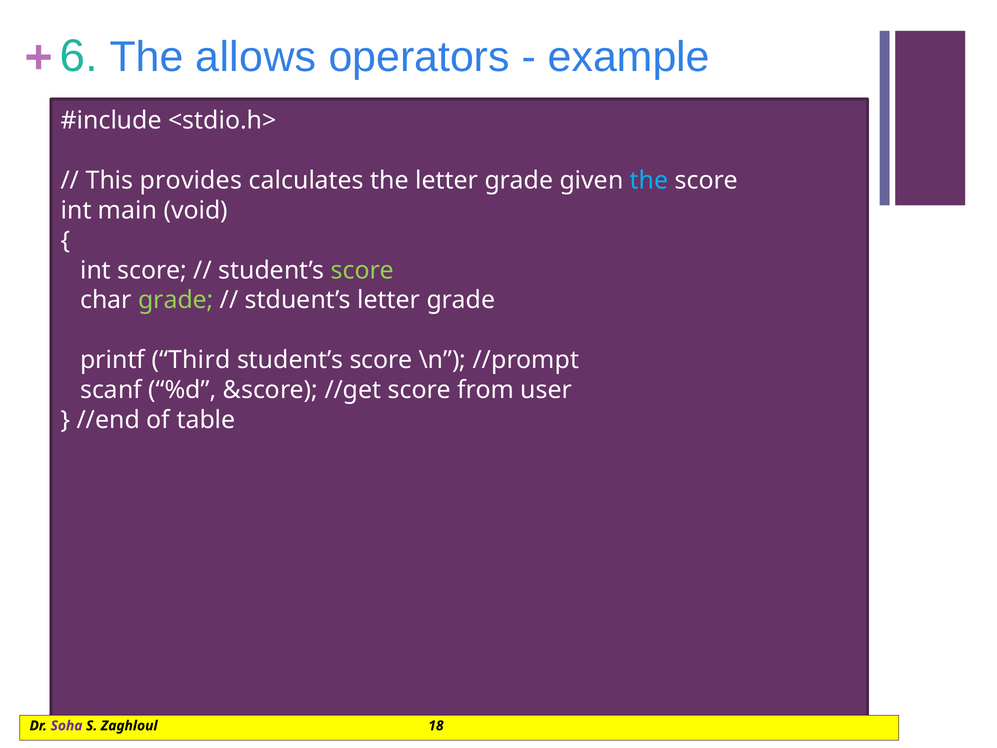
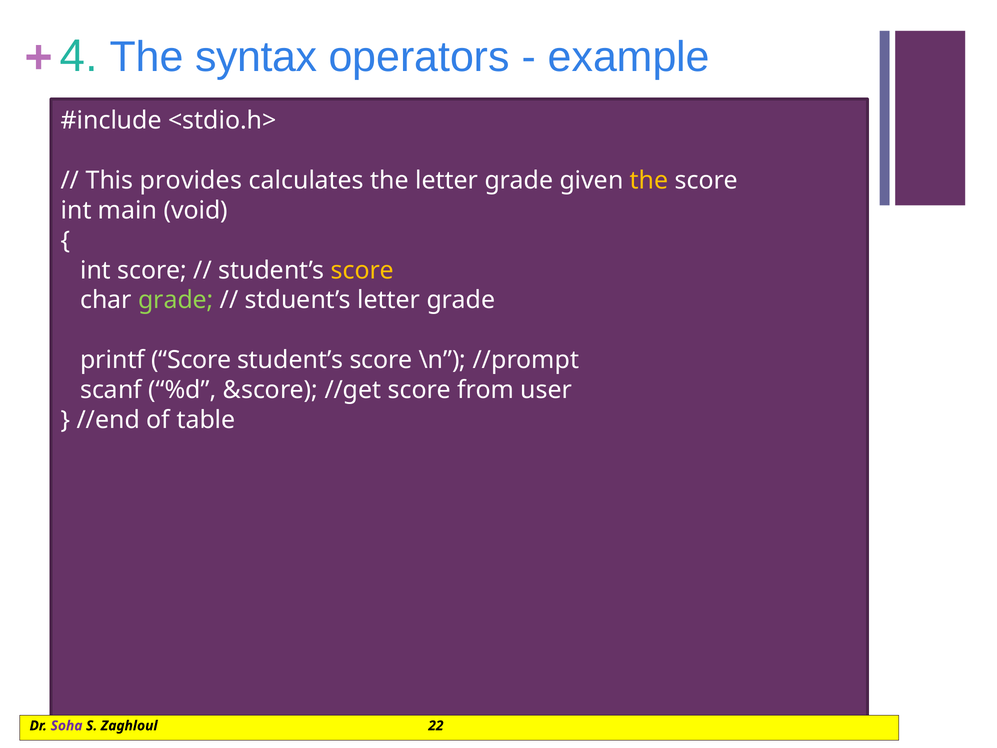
6: 6 -> 4 (79, 56)
allows: allows -> syntax (256, 57)
the colour: light blue -> yellow (649, 180)
score colour: light green -> yellow (362, 270)
printf Third: Third -> Score (191, 360)
18: 18 -> 22 (436, 726)
